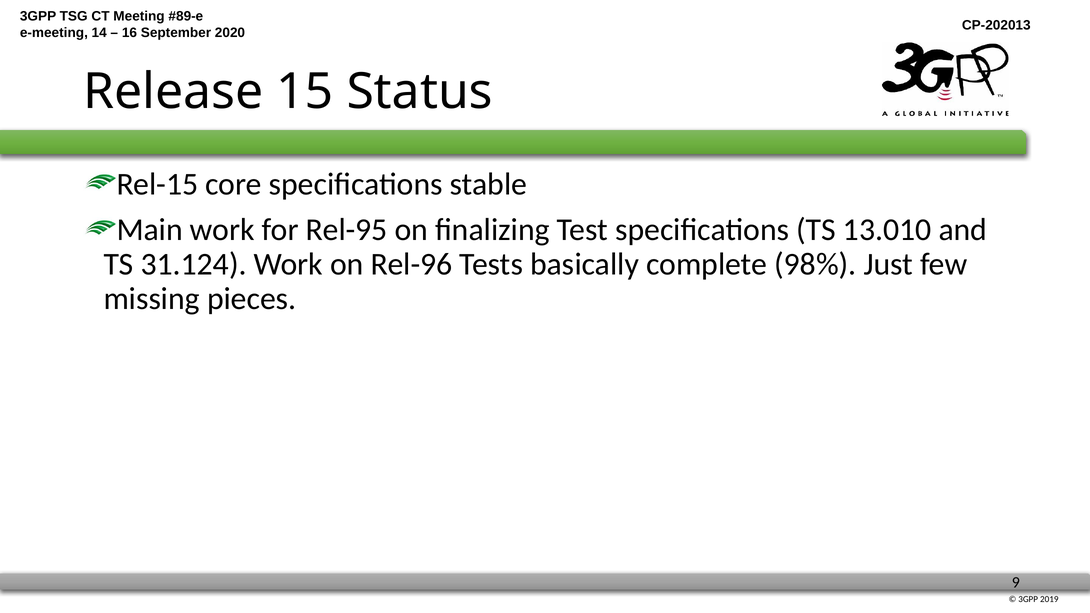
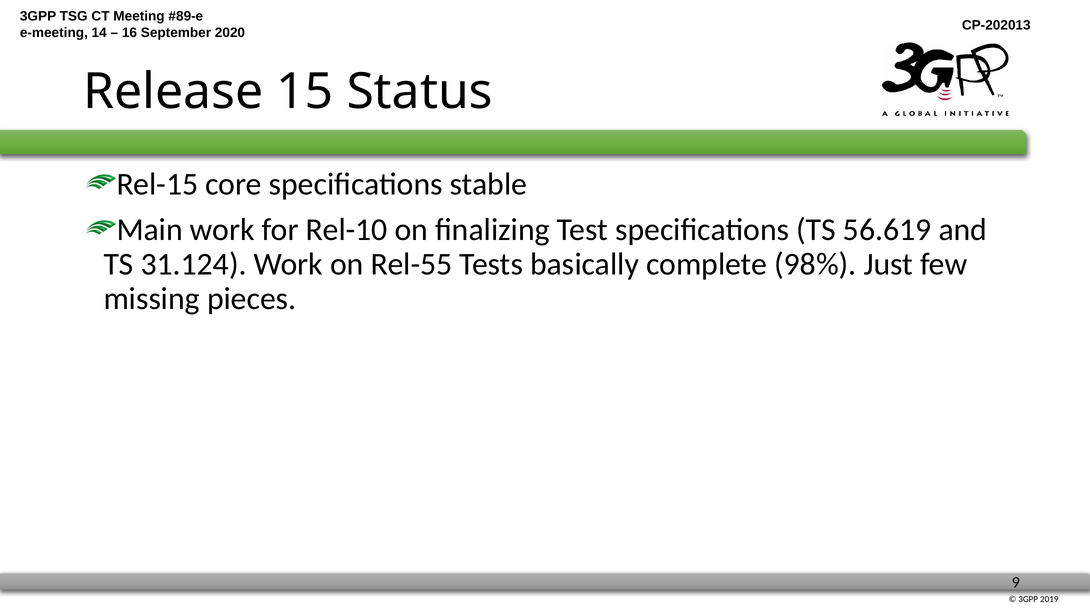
Rel-95: Rel-95 -> Rel-10 (347, 230)
13.010: 13.010 -> 56.619 (887, 230)
Rel-96: Rel-96 -> Rel-55 (411, 264)
